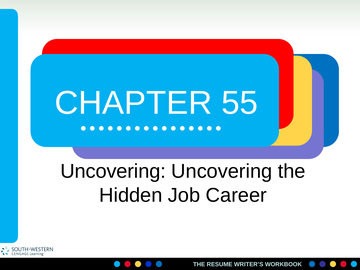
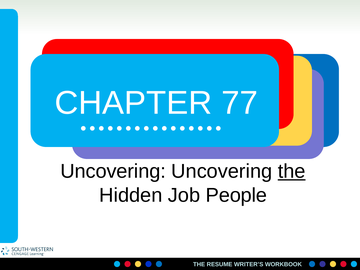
55: 55 -> 77 (240, 103)
the underline: none -> present (292, 171)
Career: Career -> People (236, 195)
